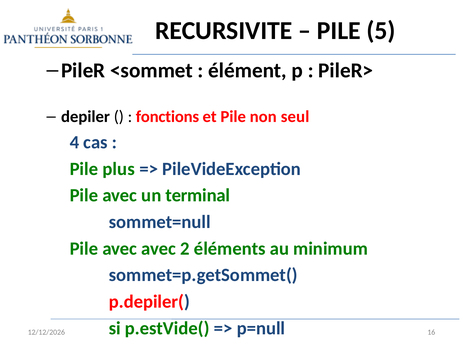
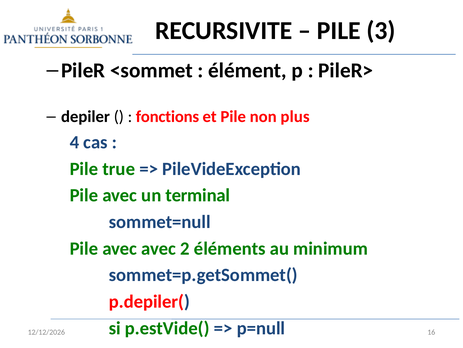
5: 5 -> 3 (381, 31)
seul: seul -> plus (295, 117)
plus: plus -> true (119, 168)
